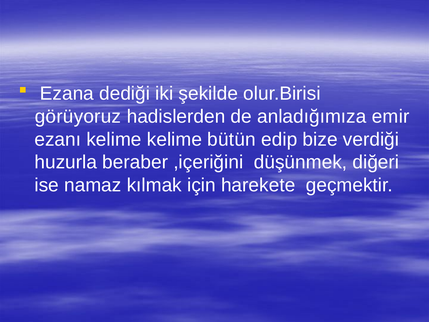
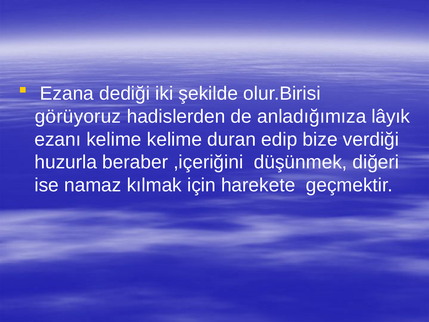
emir: emir -> lâyık (391, 116)
bütün: bütün -> duran (232, 139)
